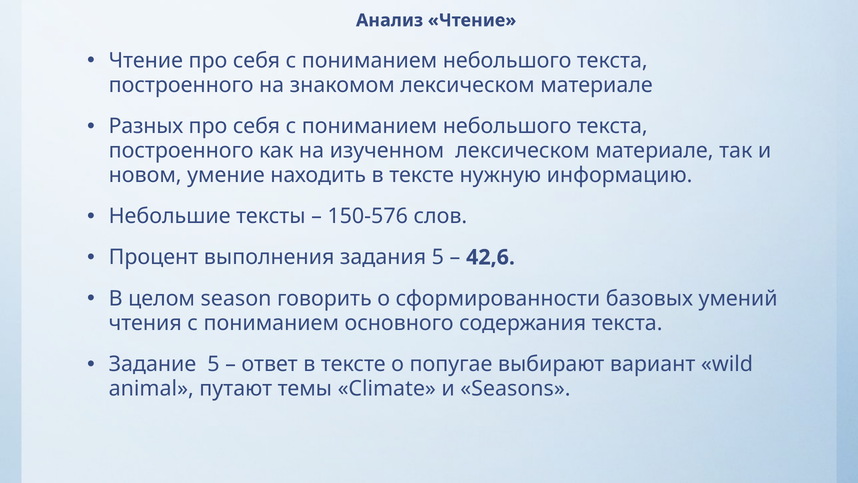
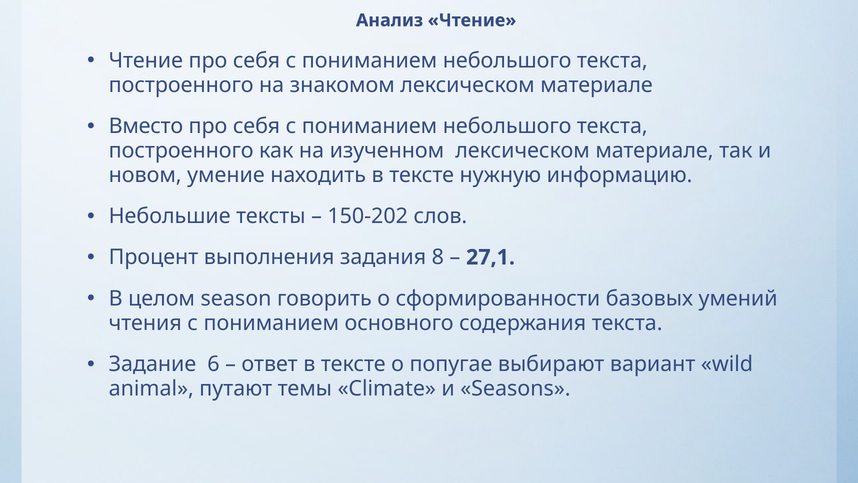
Разных: Разных -> Вместо (146, 126)
150-576: 150-576 -> 150-202 (368, 216)
задания 5: 5 -> 8 (438, 257)
42,6: 42,6 -> 27,1 (491, 257)
Задание 5: 5 -> 6 (213, 364)
